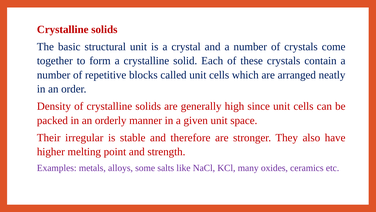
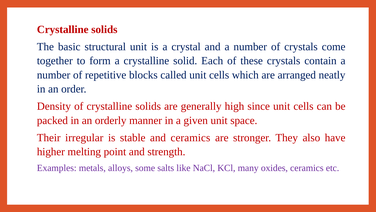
and therefore: therefore -> ceramics (190, 137)
